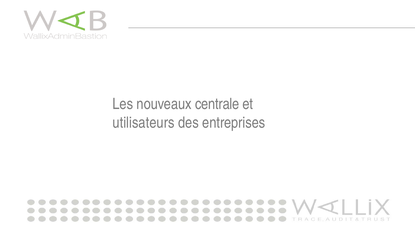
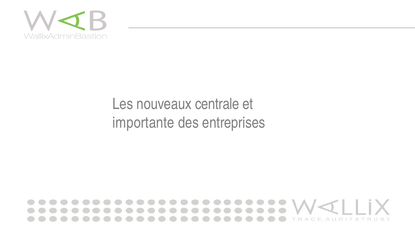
utilisateurs: utilisateurs -> importante (143, 123)
